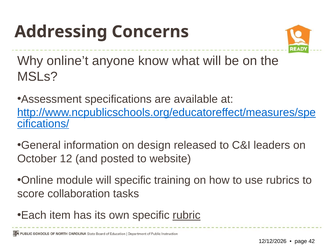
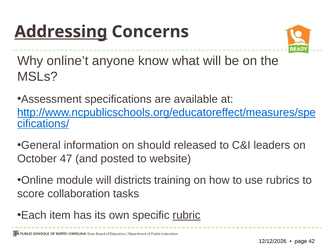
Addressing underline: none -> present (61, 32)
design: design -> should (154, 146)
12: 12 -> 47 (66, 159)
will specific: specific -> districts (133, 181)
